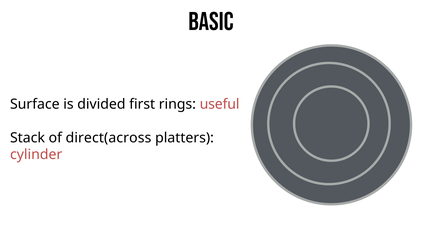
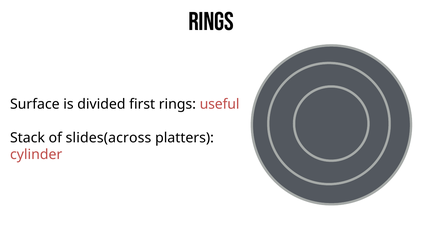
Basic: Basic -> Rings (211, 22)
direct(across: direct(across -> slides(across (108, 138)
